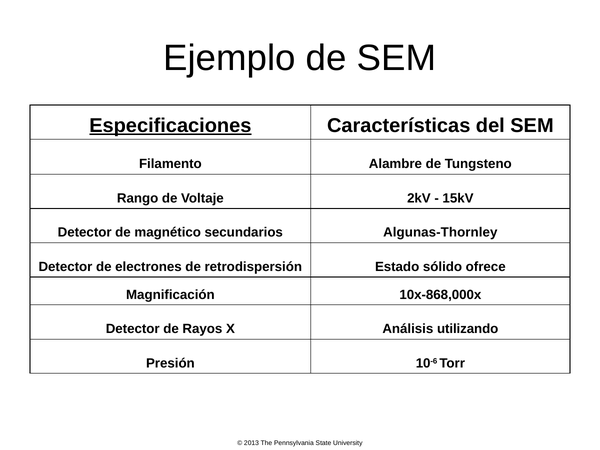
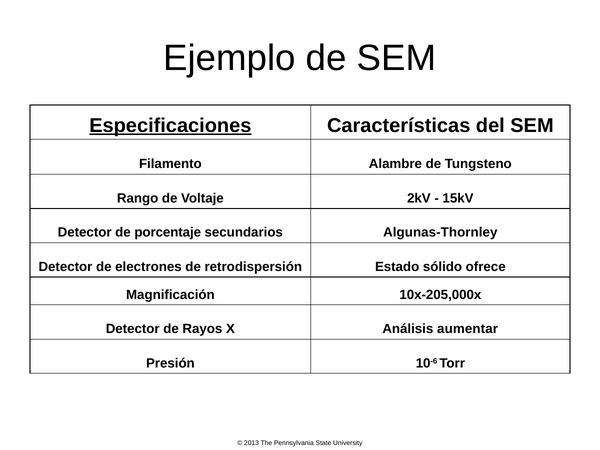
magnético: magnético -> porcentaje (168, 233)
10x-868,000x: 10x-868,000x -> 10x-205,000x (440, 295)
utilizando: utilizando -> aumentar (468, 329)
